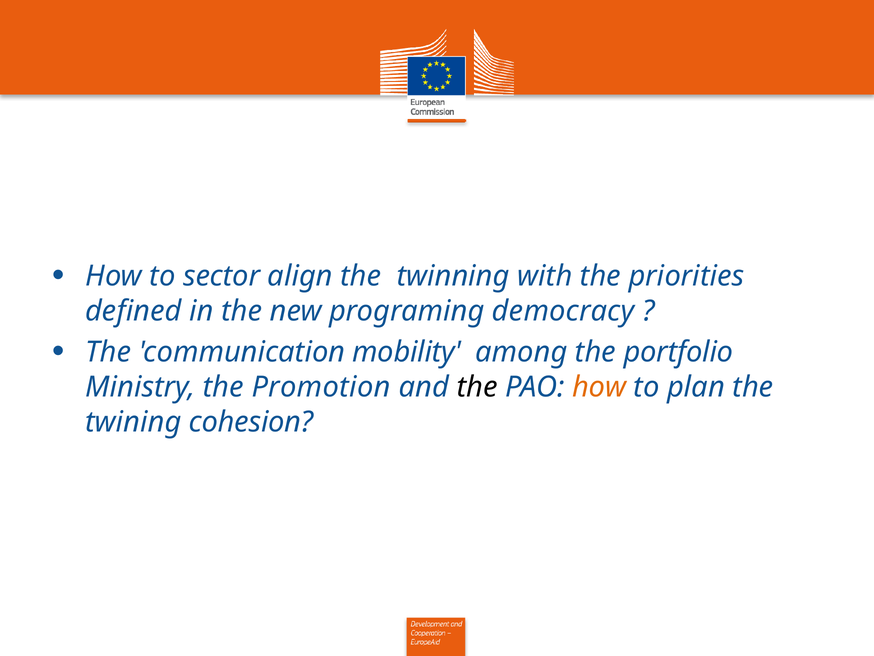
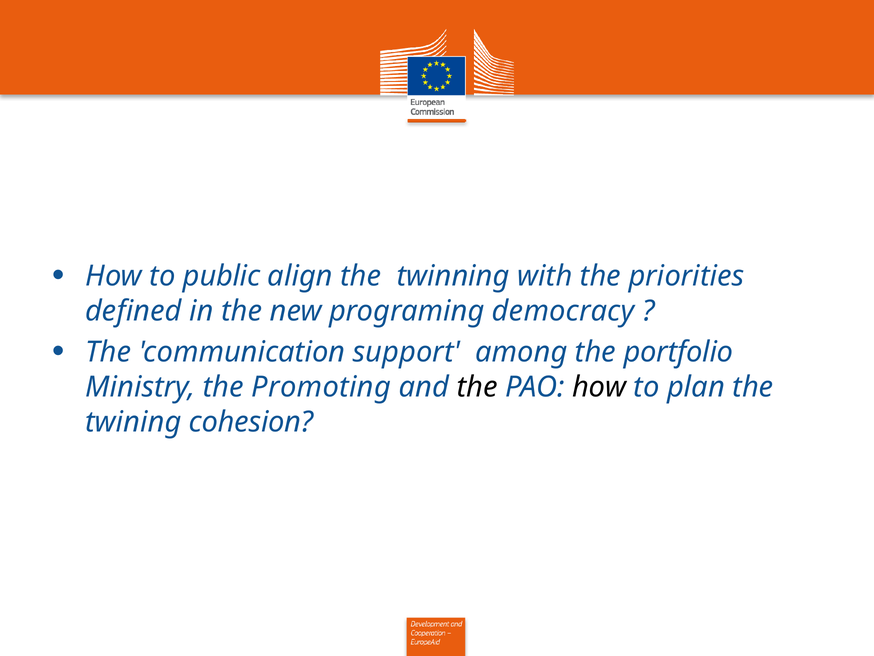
sector: sector -> public (222, 276)
mobility: mobility -> support (406, 352)
Promotion: Promotion -> Promoting (321, 387)
how colour: orange -> black (599, 387)
